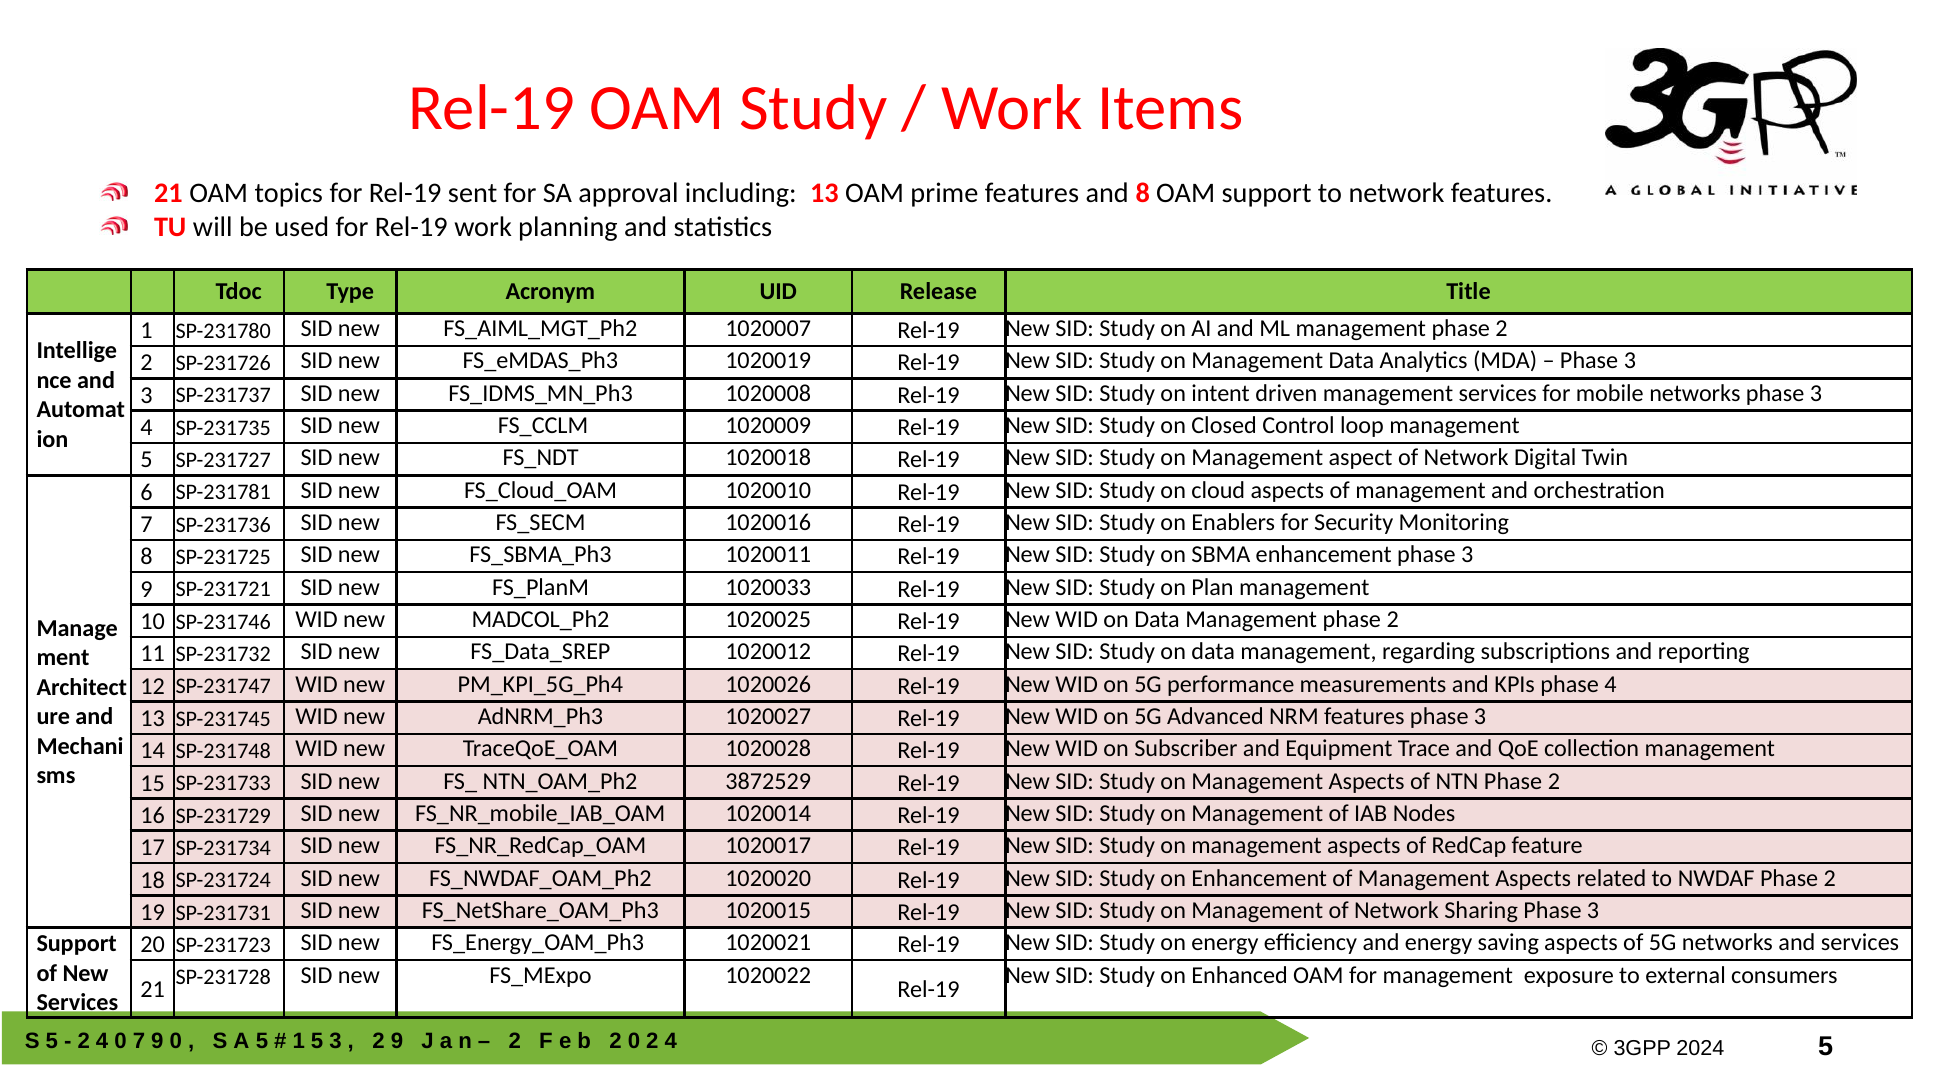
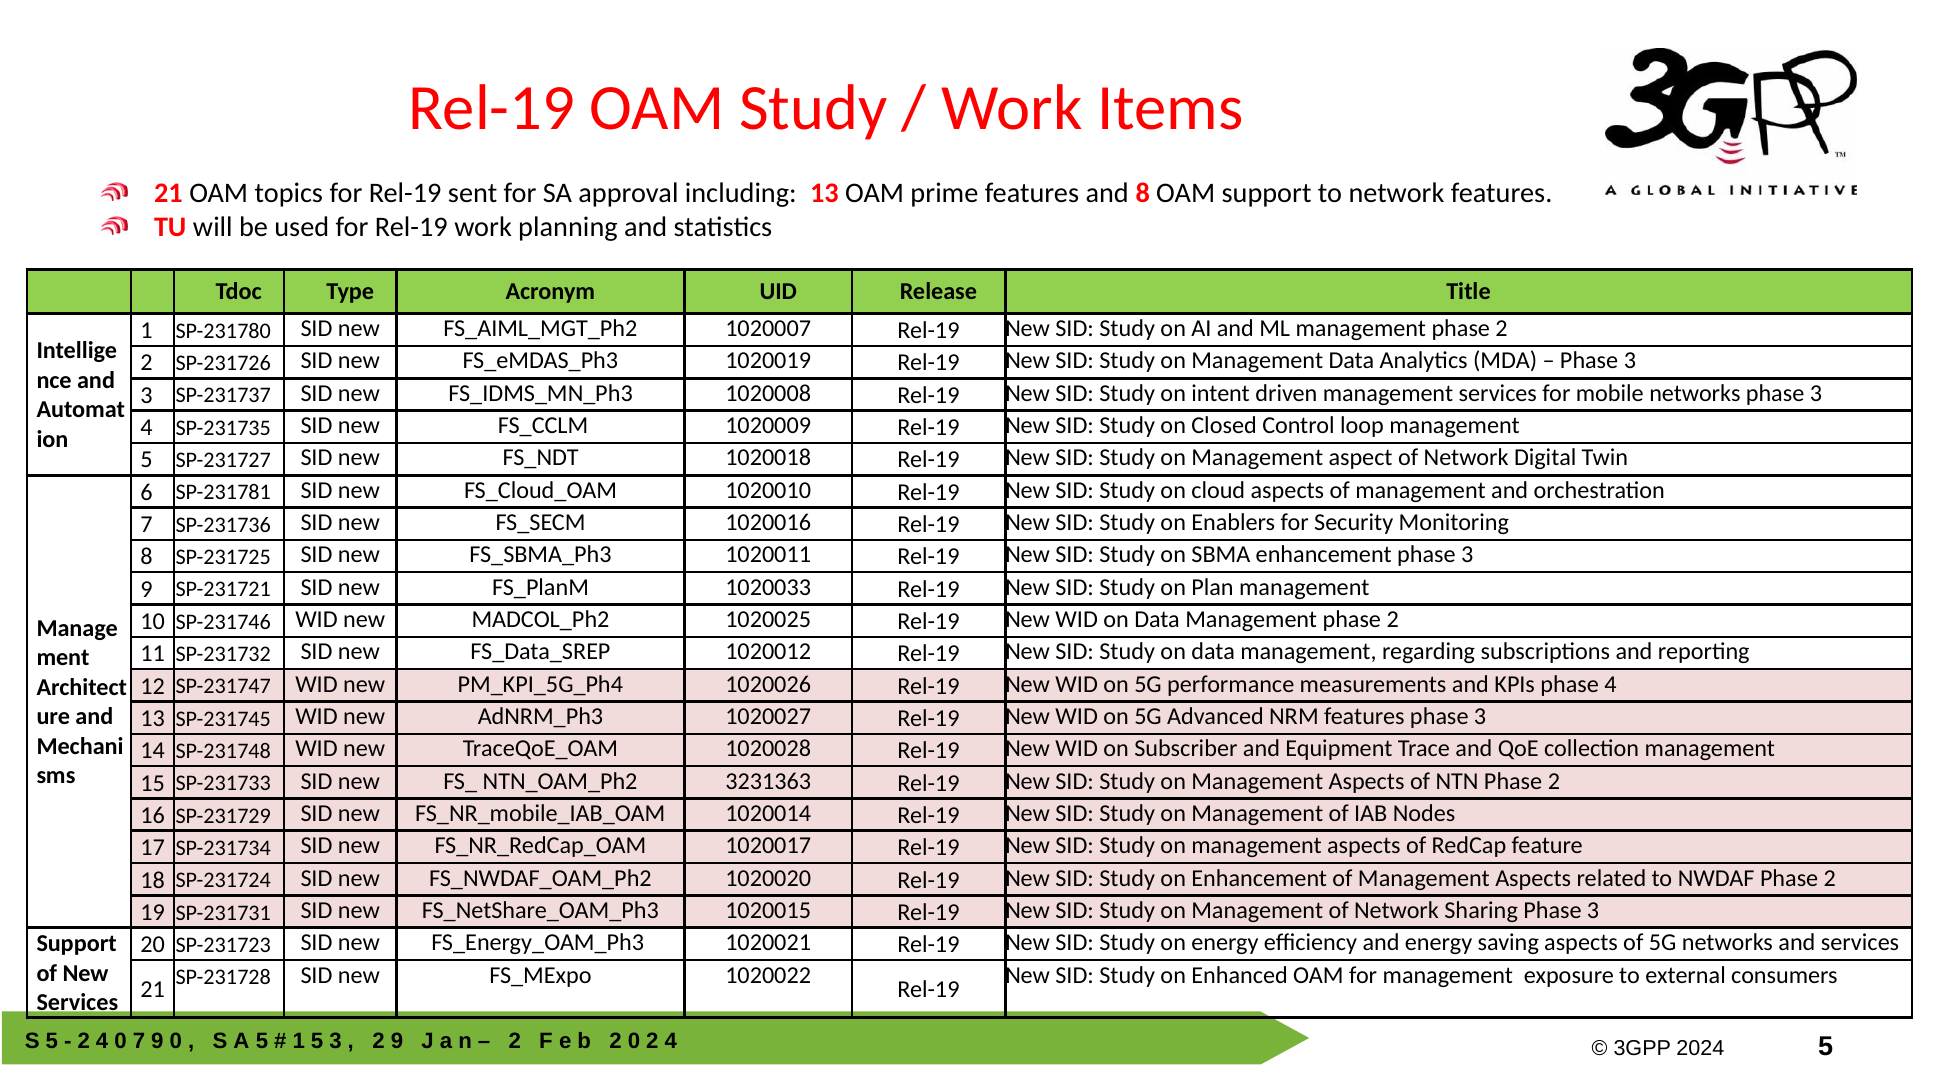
3872529: 3872529 -> 3231363 (768, 781)
